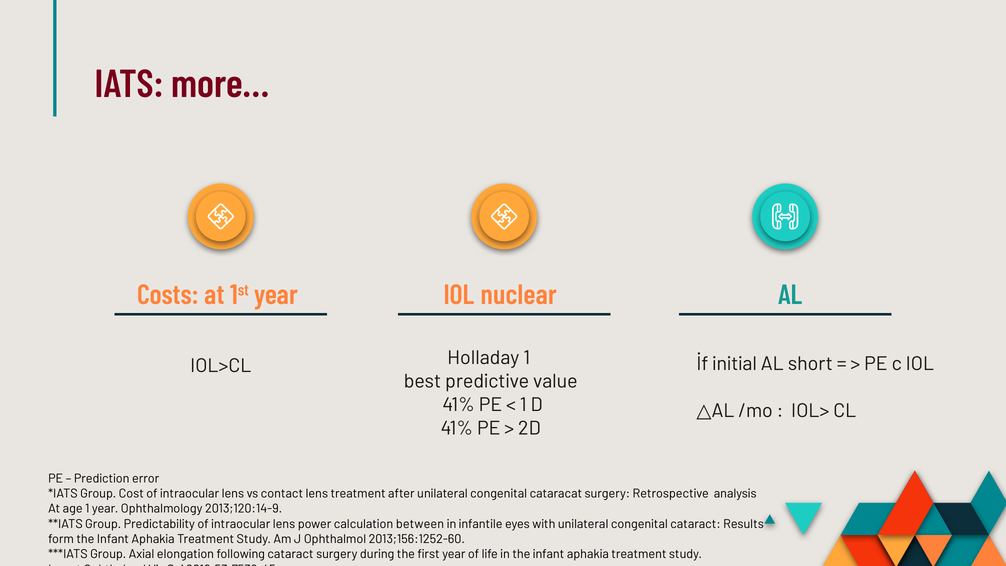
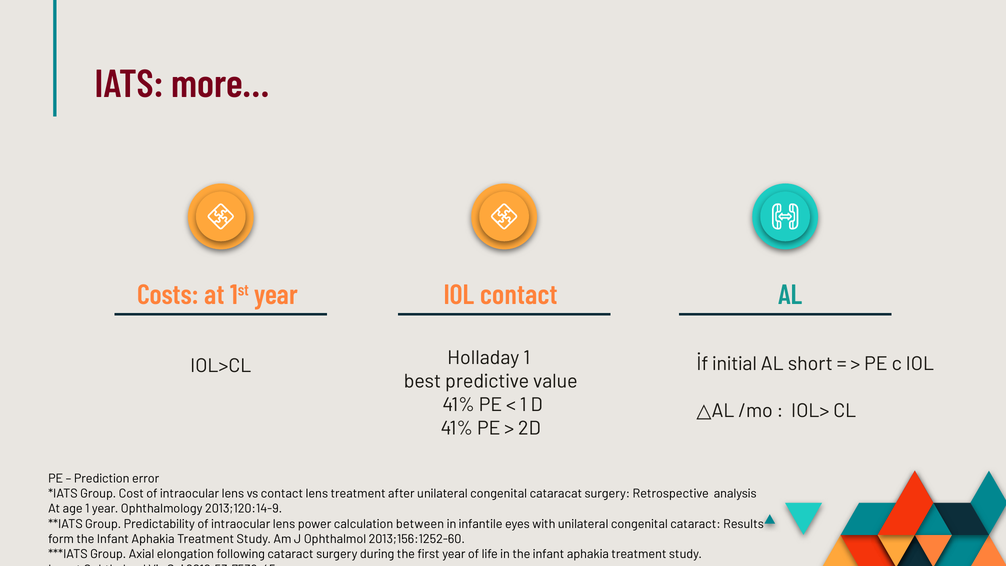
IOL nuclear: nuclear -> contact (519, 295)
